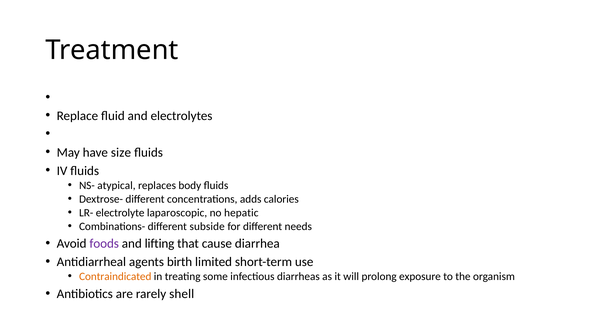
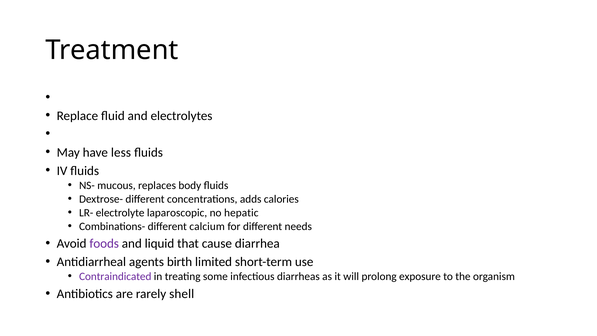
size: size -> less (121, 152)
atypical: atypical -> mucous (116, 185)
subside: subside -> calcium (207, 226)
lifting: lifting -> liquid (159, 244)
Contraindicated colour: orange -> purple (115, 276)
